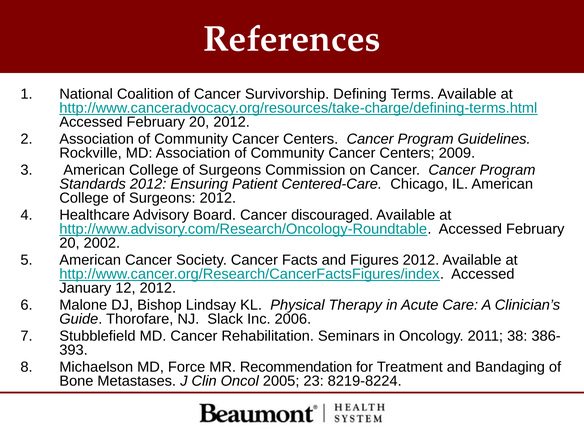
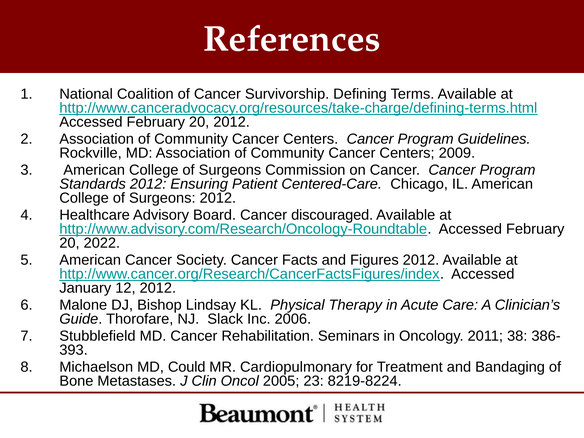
2002: 2002 -> 2022 (102, 243)
Force: Force -> Could (187, 367)
Recommendation: Recommendation -> Cardiopulmonary (296, 367)
